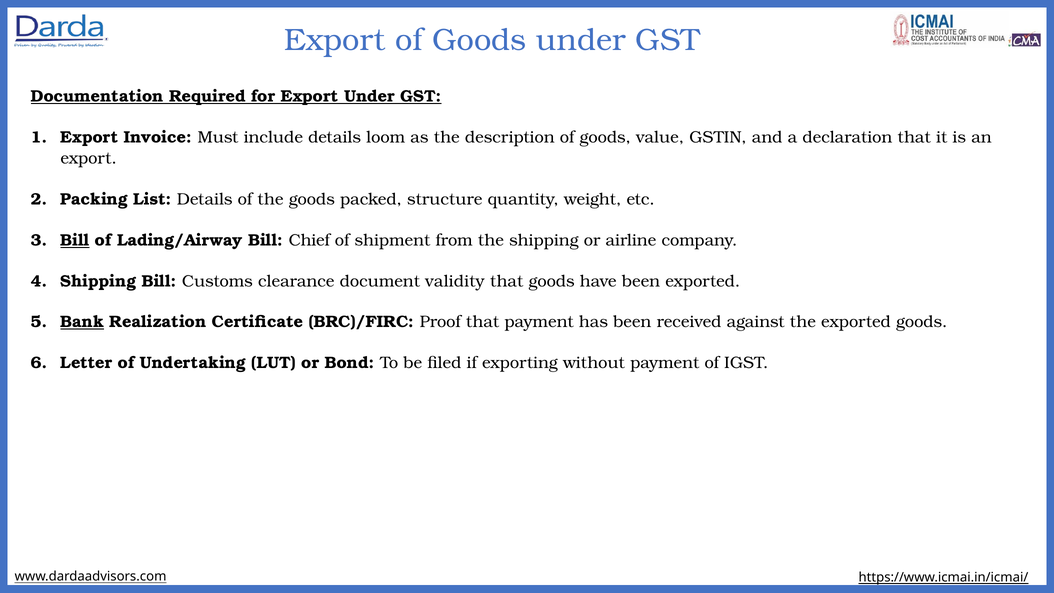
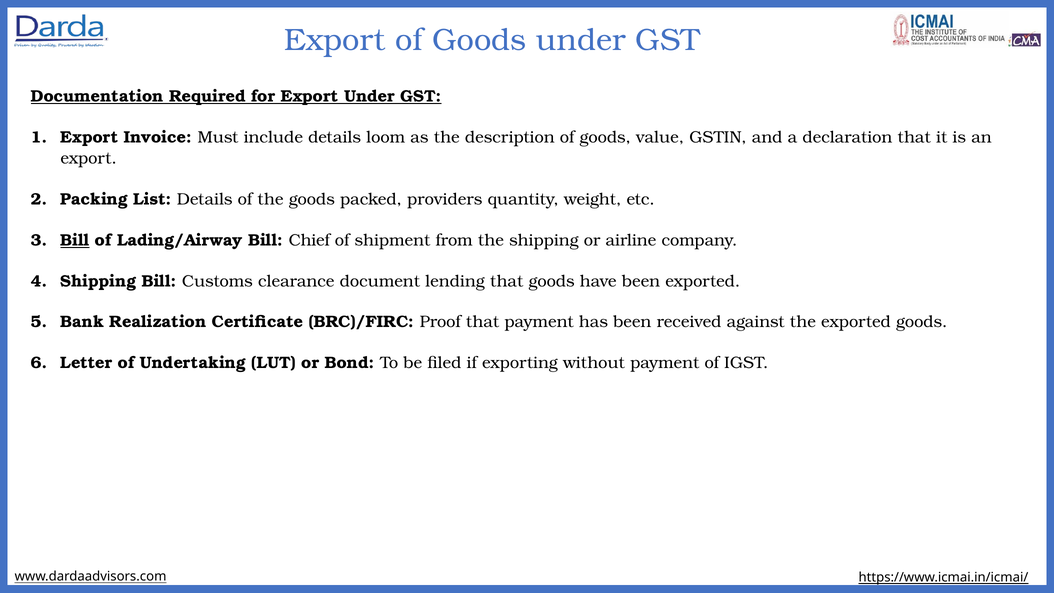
structure: structure -> providers (445, 199)
validity: validity -> lending (455, 281)
Bank underline: present -> none (82, 322)
